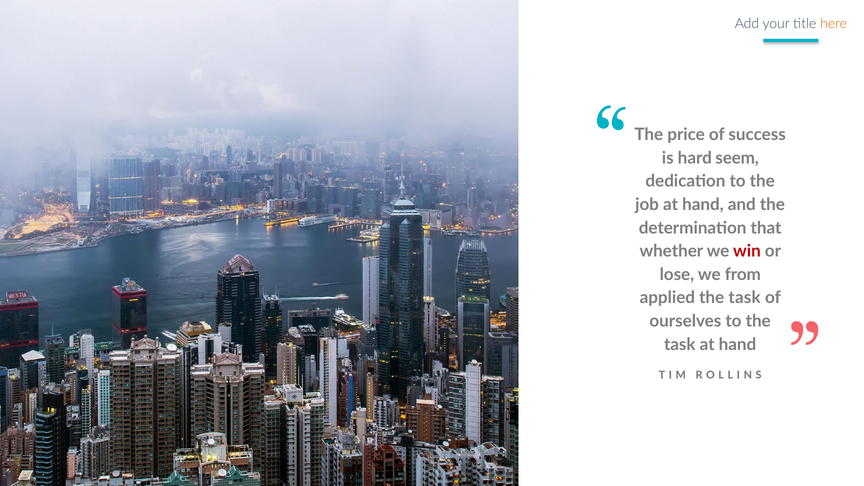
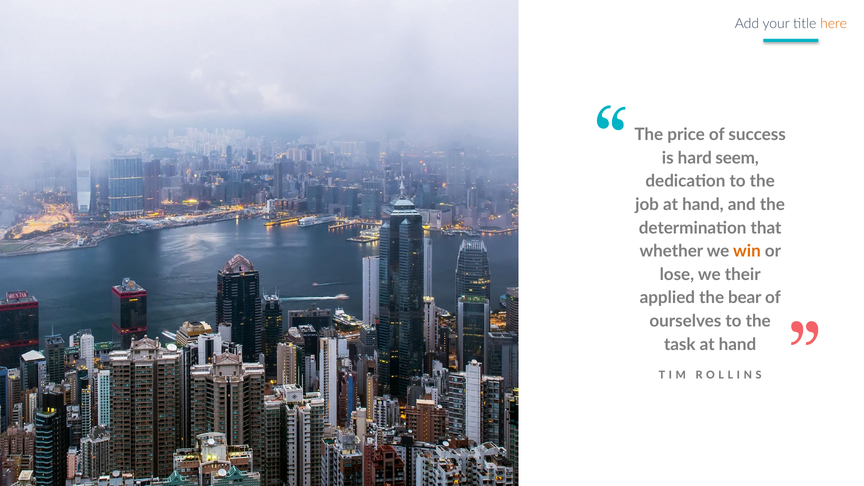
win colour: red -> orange (747, 251)
from: from -> their (743, 275)
task: task -> bear (745, 298)
